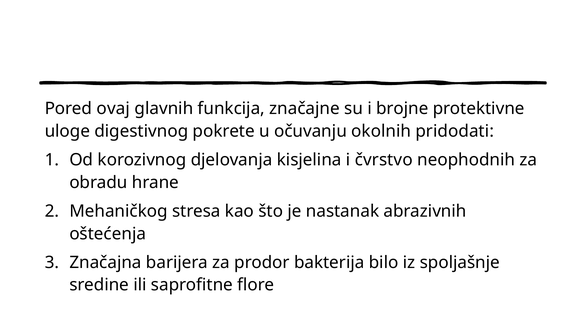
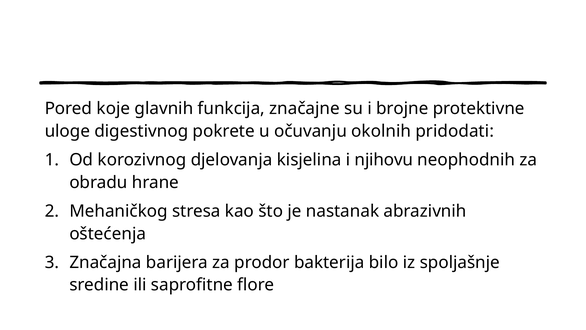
ovaj: ovaj -> koje (113, 108)
čvrstvo: čvrstvo -> njihovu (384, 160)
